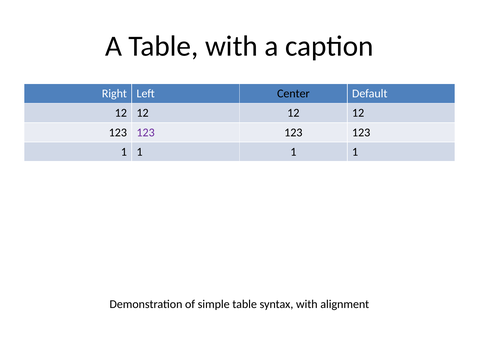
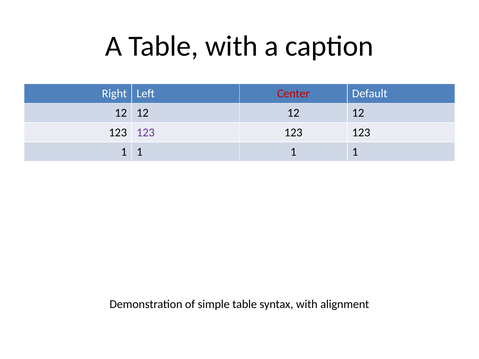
Center colour: black -> red (293, 94)
